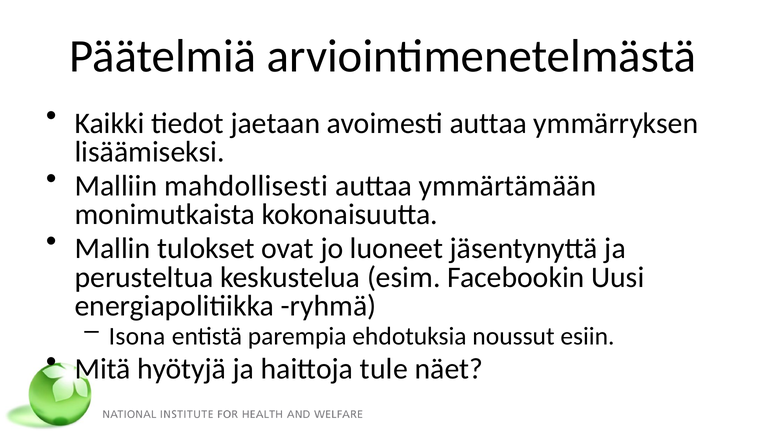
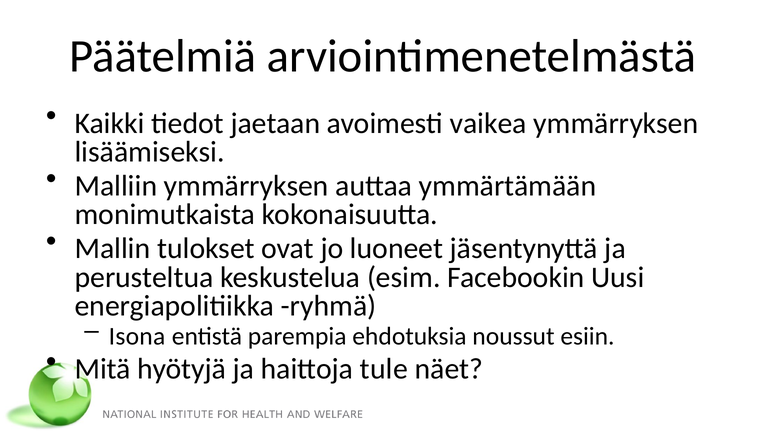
avoimesti auttaa: auttaa -> vaikea (488, 123)
Malliin mahdollisesti: mahdollisesti -> ymmärryksen (246, 186)
